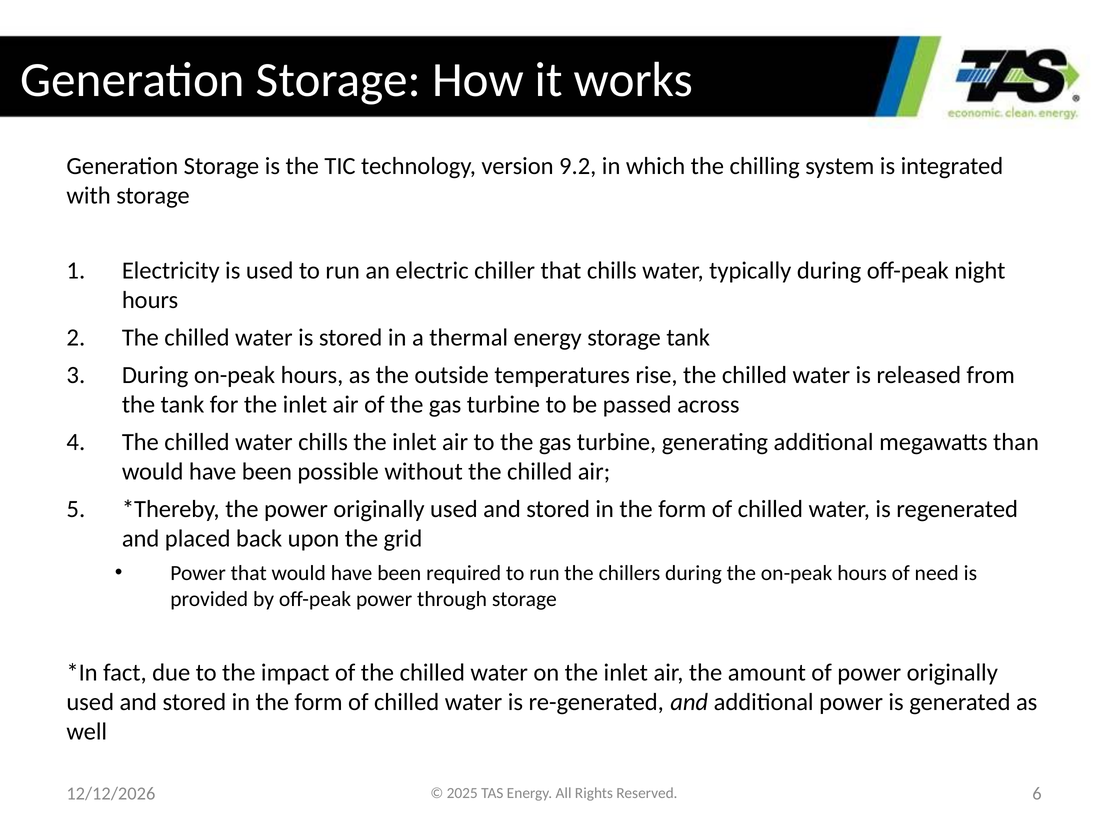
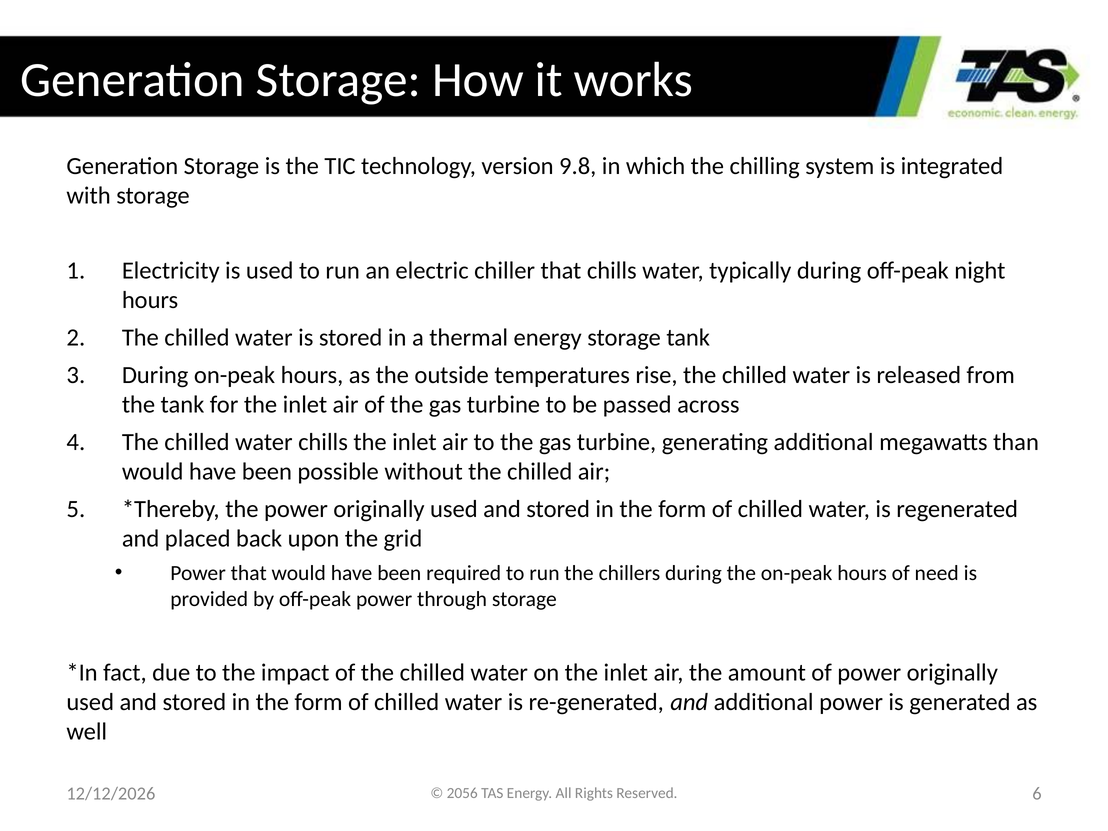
9.2: 9.2 -> 9.8 (578, 166)
2025: 2025 -> 2056 (462, 793)
